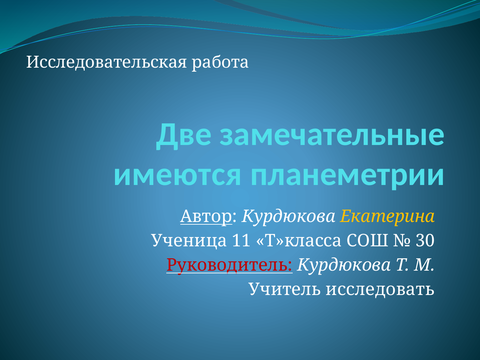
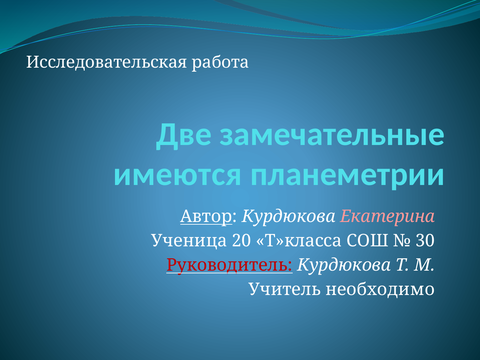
Екатерина colour: yellow -> pink (388, 217)
11: 11 -> 20 (242, 241)
исследовать: исследовать -> необходимо (380, 289)
